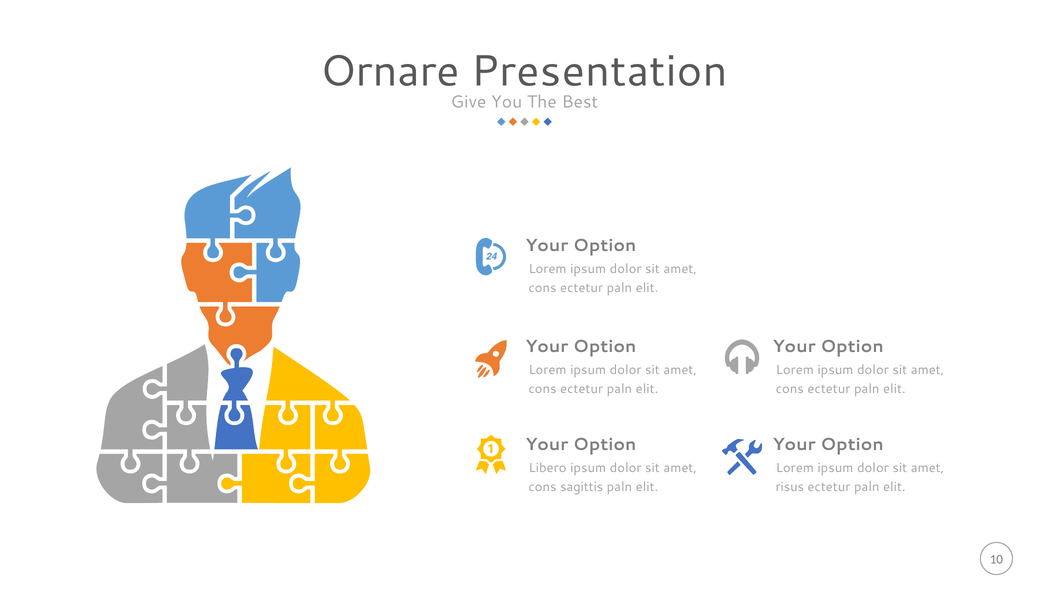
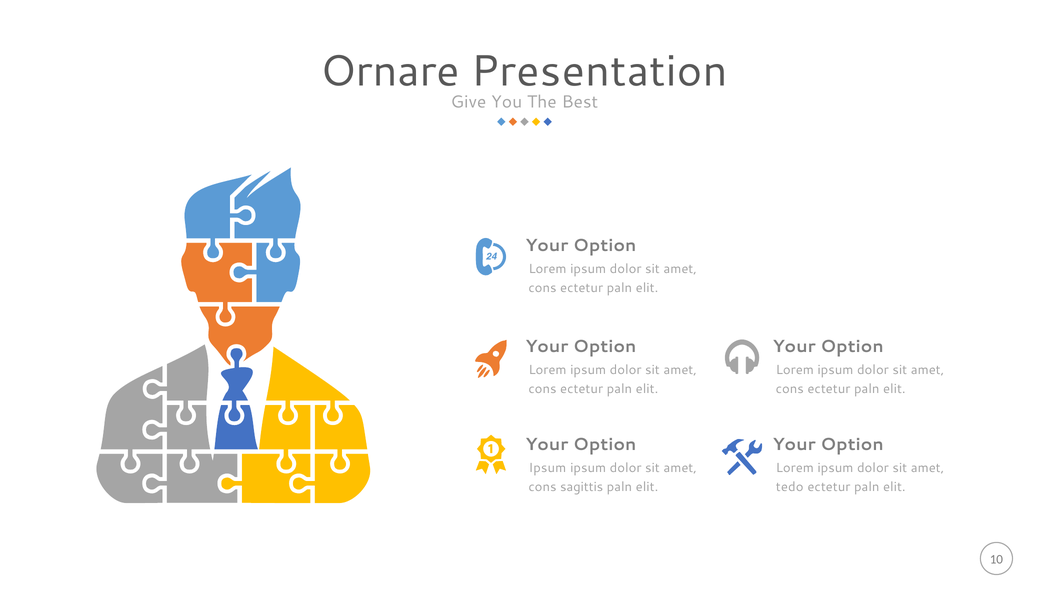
Libero: Libero -> Ipsum (547, 468)
risus: risus -> tedo (790, 487)
